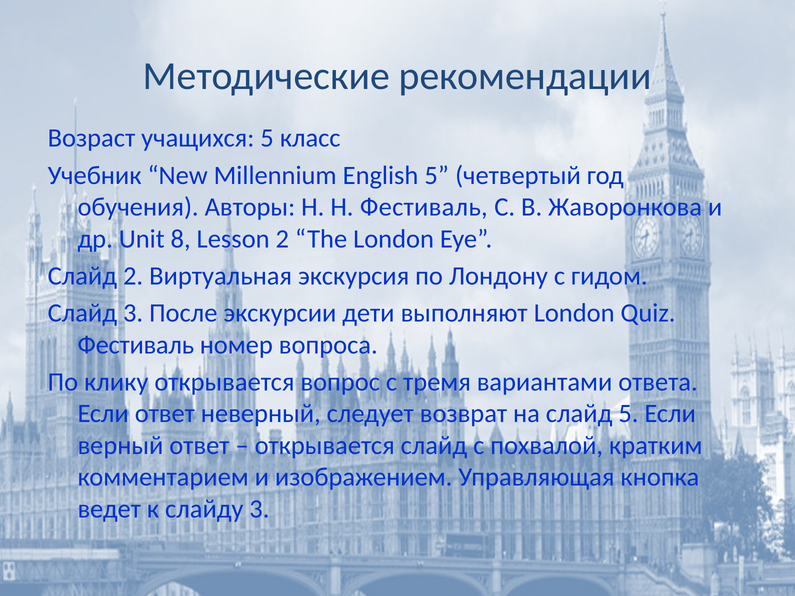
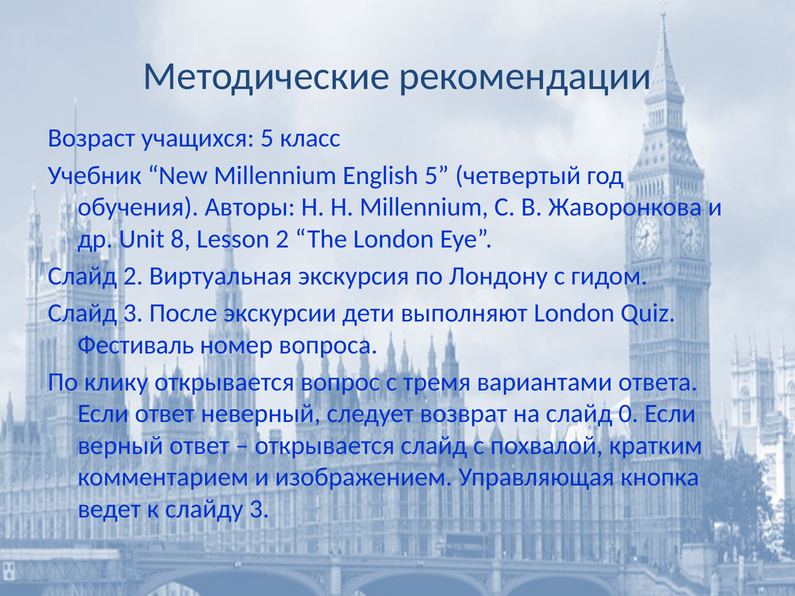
Н Фестиваль: Фестиваль -> Millennium (424, 207)
слайд 5: 5 -> 0 (628, 414)
